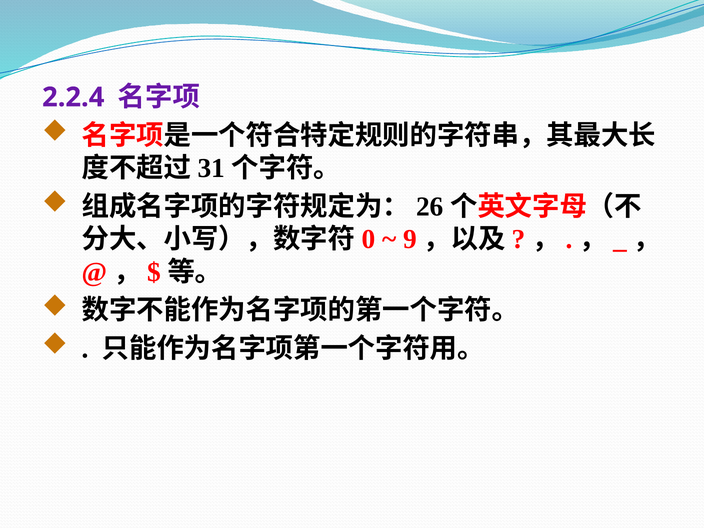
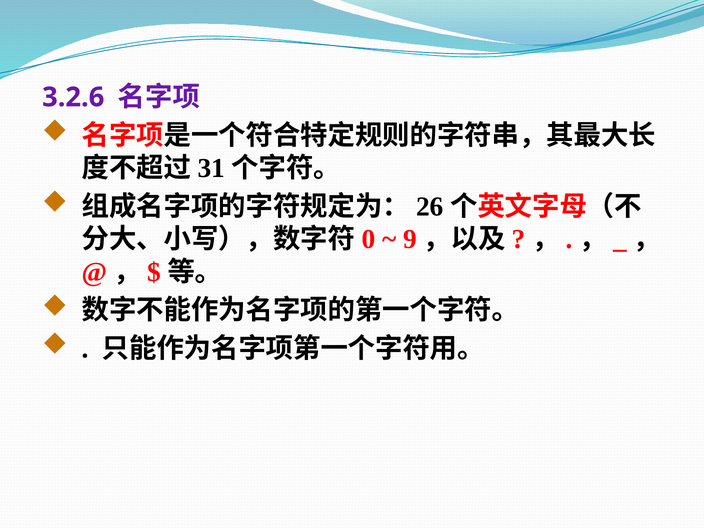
2.2.4: 2.2.4 -> 3.2.6 (73, 97)
